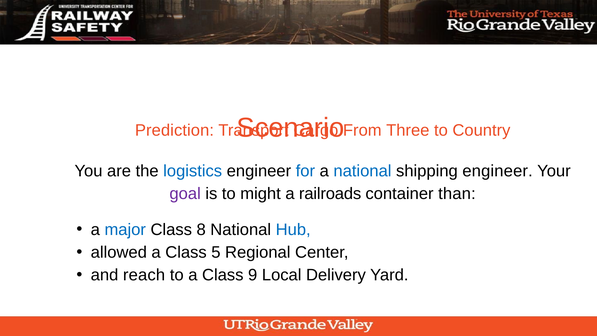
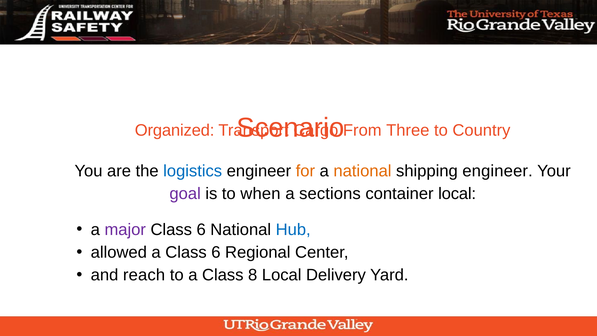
Prediction: Prediction -> Organized (175, 130)
for colour: blue -> orange (305, 171)
national colour: blue -> orange (362, 171)
might: might -> when (260, 194)
railroads: railroads -> sections (330, 194)
container than: than -> local (457, 194)
major colour: blue -> purple (125, 230)
8: 8 -> 6 (201, 230)
a Class 5: 5 -> 6 (216, 252)
9: 9 -> 8 (253, 275)
